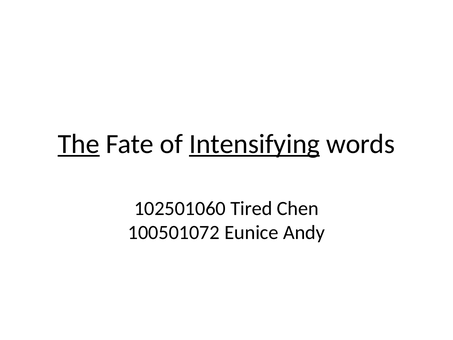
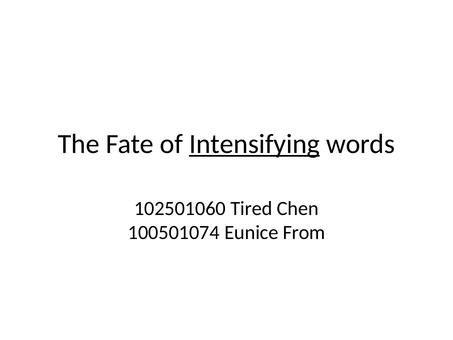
The underline: present -> none (79, 144)
100501072: 100501072 -> 100501074 (174, 232)
Andy: Andy -> From (304, 232)
